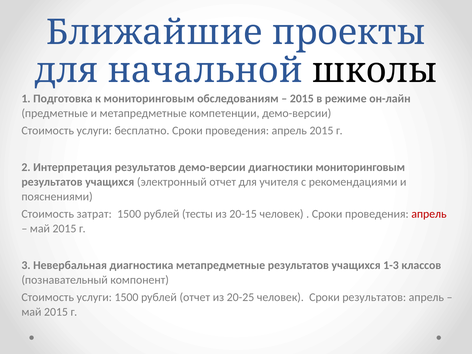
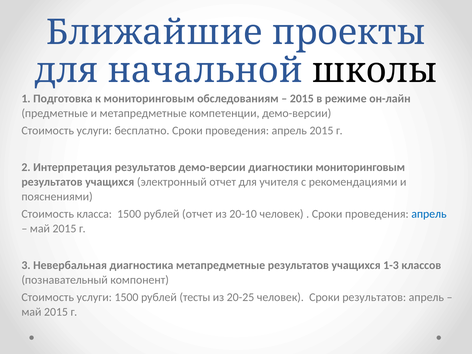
затрат: затрат -> класса (94, 214)
рублей тесты: тесты -> отчет (197, 214)
20-15: 20-15 -> 20-10 (243, 214)
апрель colour: red -> blue (429, 214)
рублей отчет: отчет -> тесты (195, 297)
